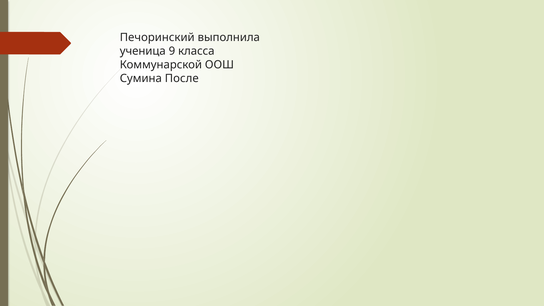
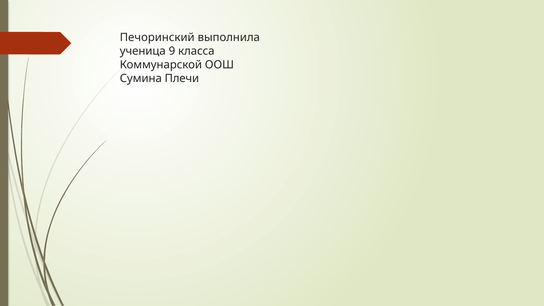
После: После -> Плечи (182, 78)
